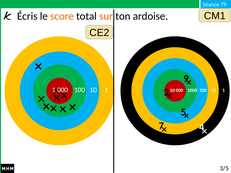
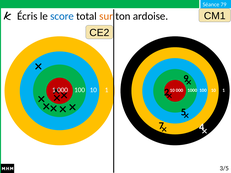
score colour: orange -> blue (62, 16)
